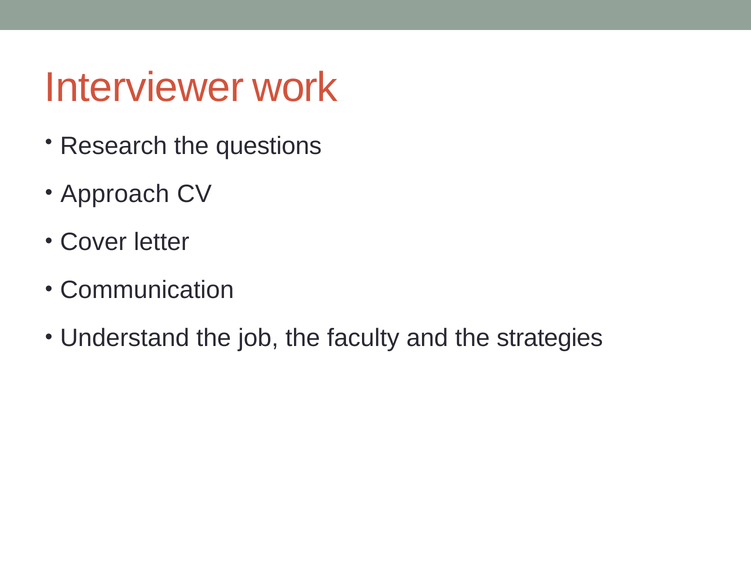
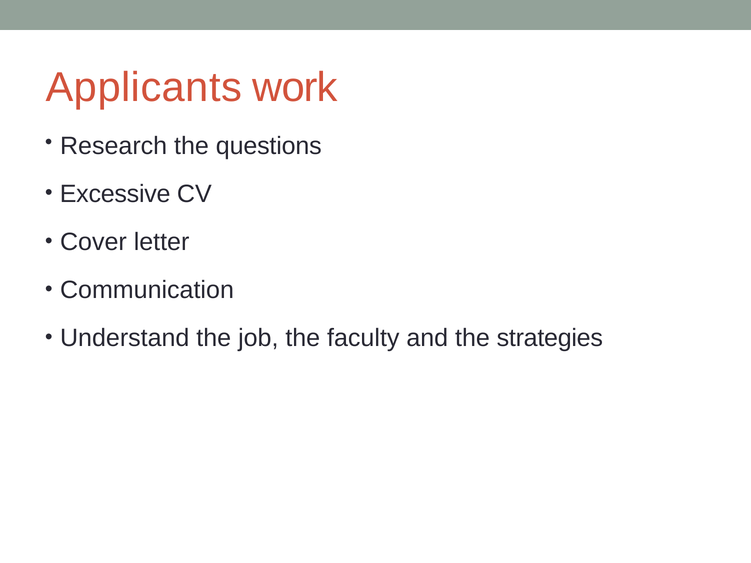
Interviewer: Interviewer -> Applicants (144, 87)
Approach: Approach -> Excessive (115, 194)
